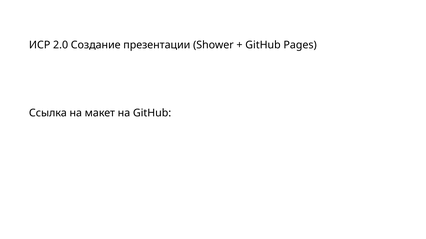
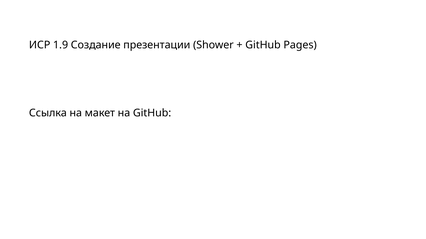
2.0: 2.0 -> 1.9 (61, 45)
